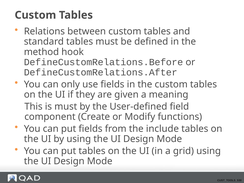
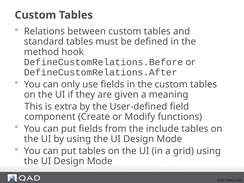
is must: must -> extra (66, 107)
